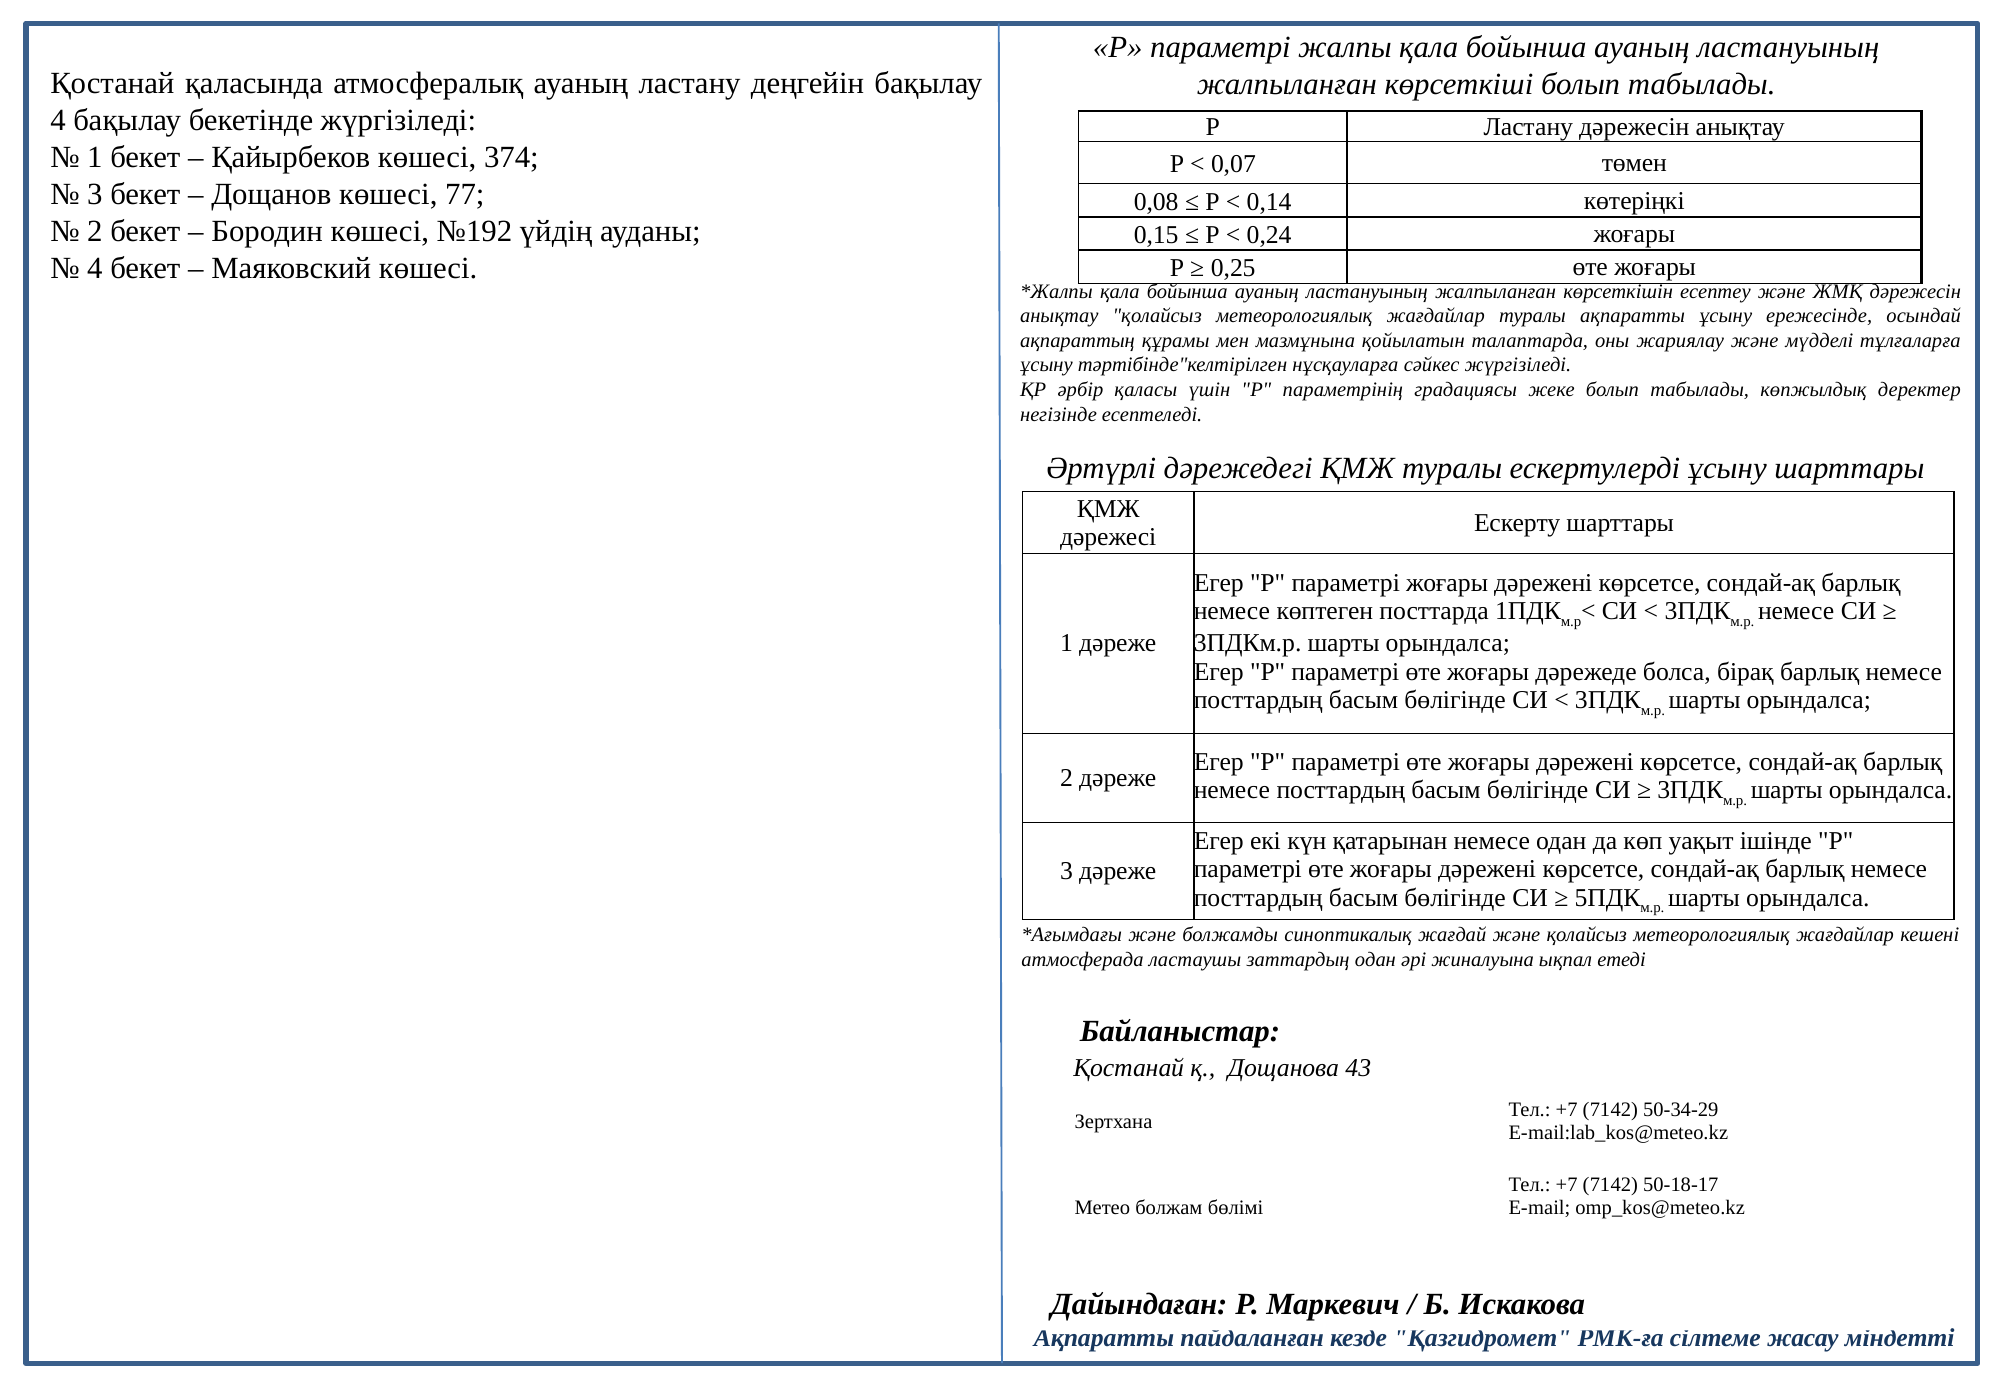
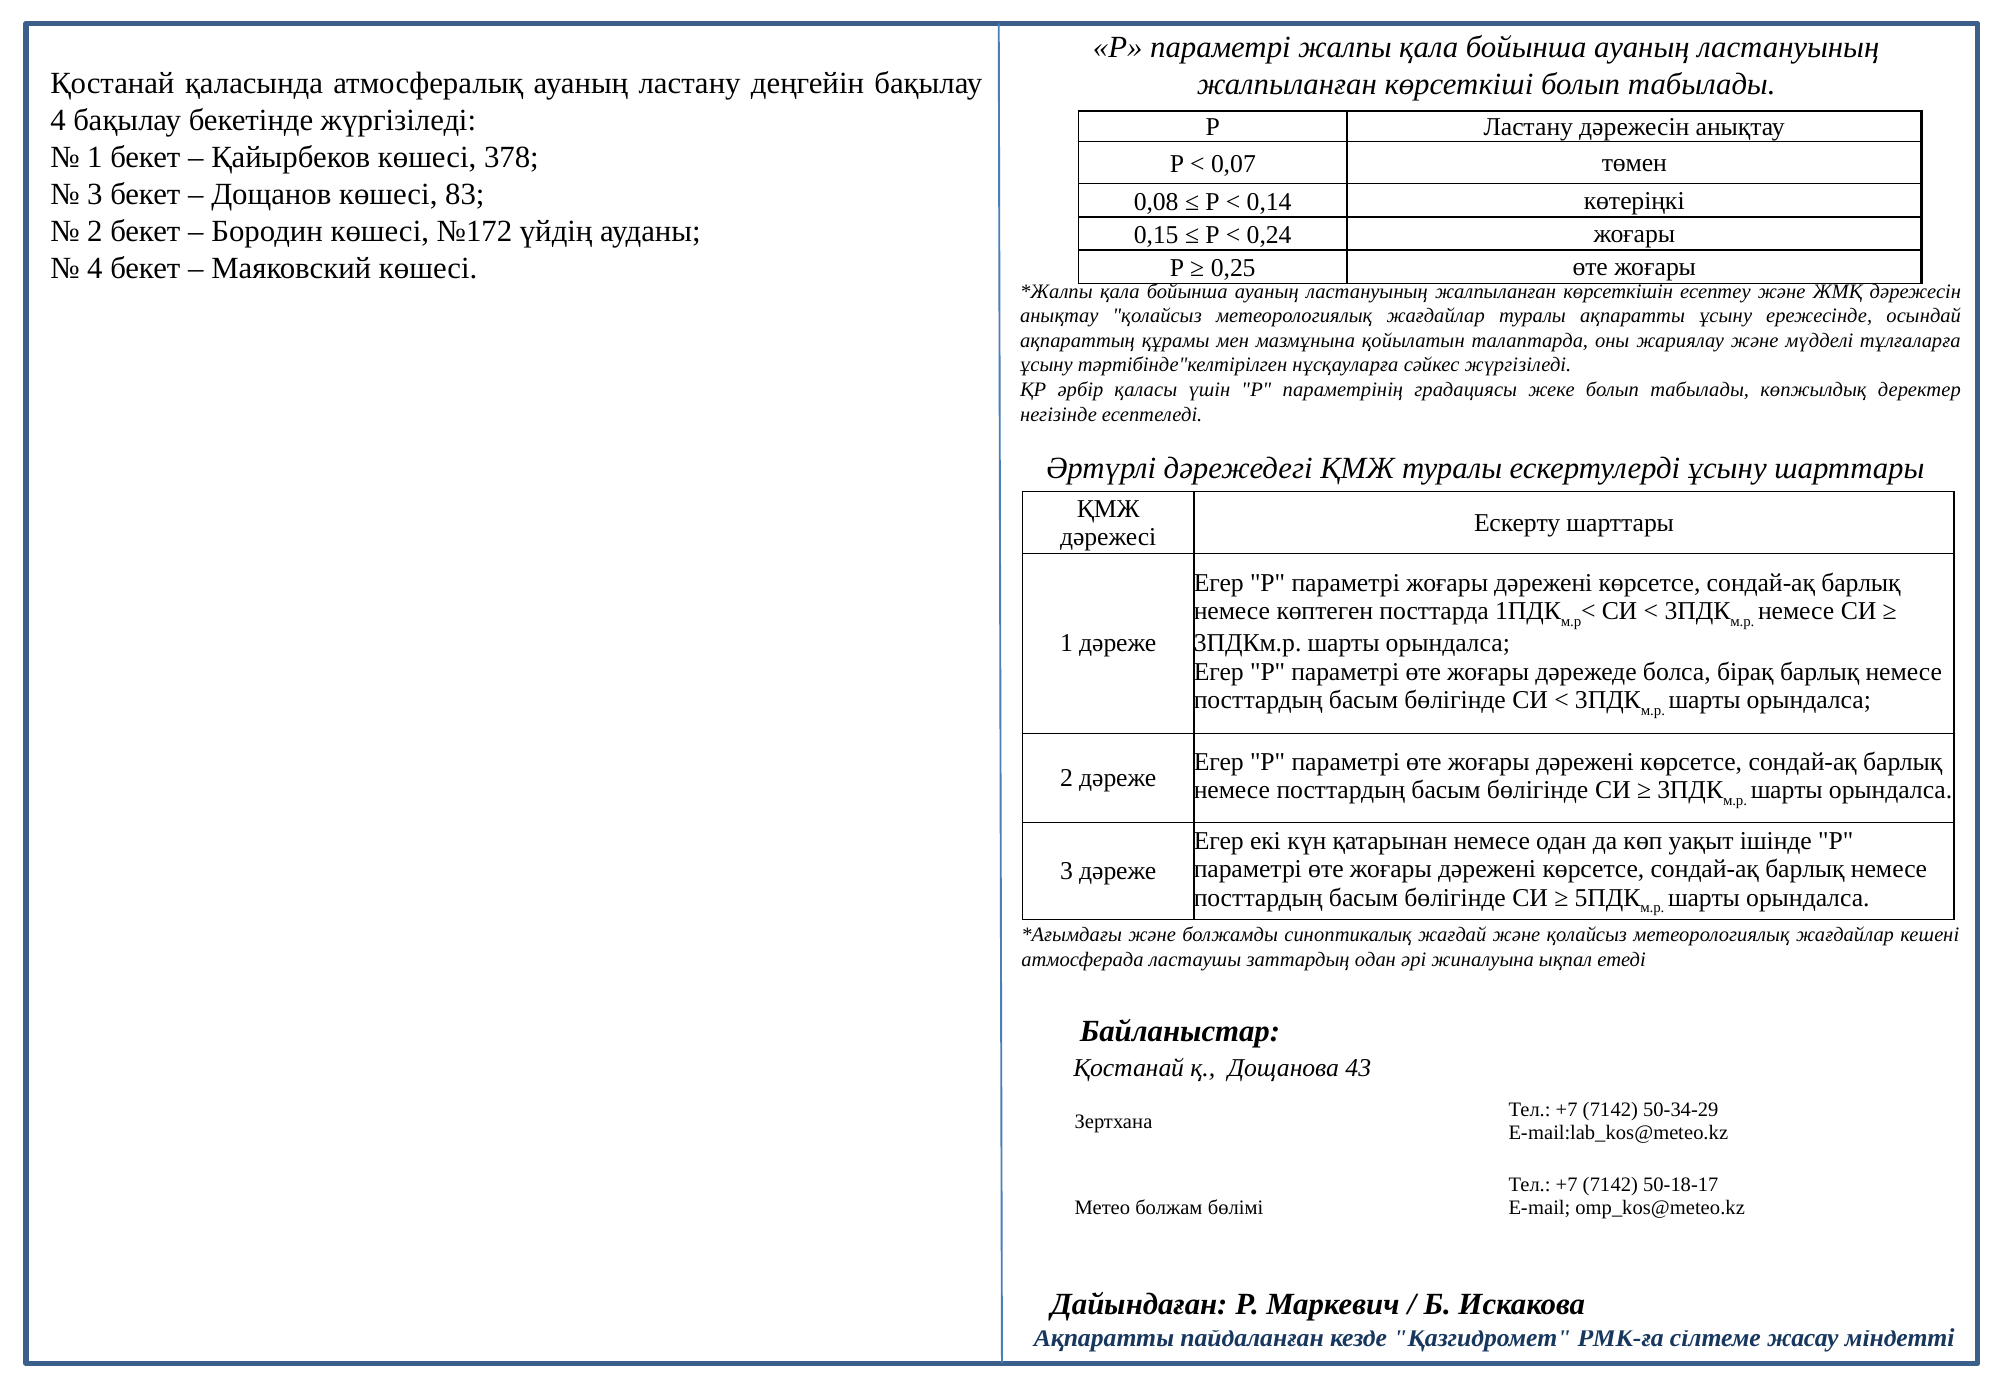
374: 374 -> 378 (511, 157)
77: 77 -> 83 (465, 194)
№192: №192 -> №172 (474, 231)
